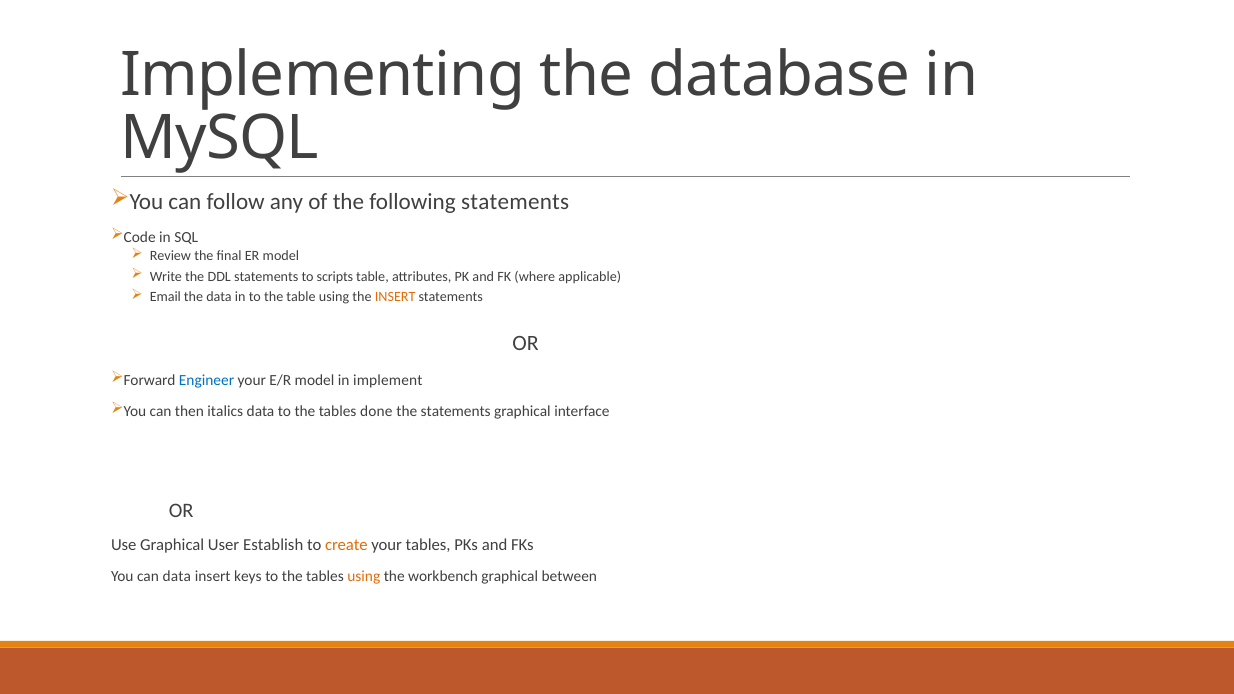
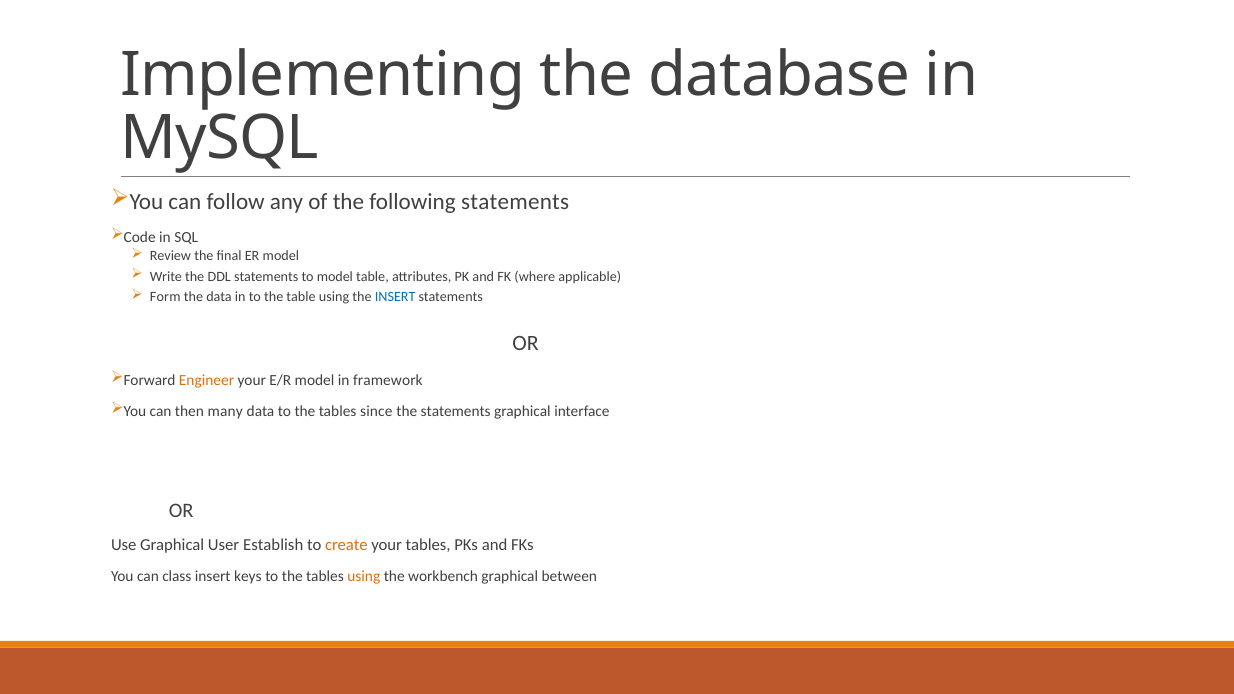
to scripts: scripts -> model (335, 277)
Email: Email -> Form (165, 297)
INSERT colour: orange -> blue (395, 297)
Engineer colour: blue -> orange (207, 380)
implement: implement -> framework (388, 380)
italics: italics -> many (225, 411)
done: done -> since (376, 411)
can data: data -> class (177, 577)
